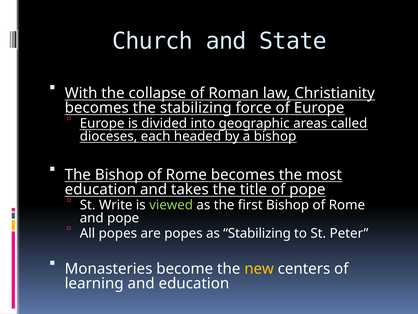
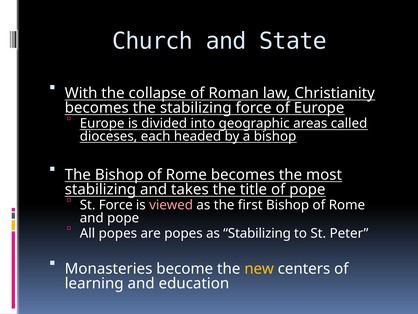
education: education -> stabilizing (100, 189)
St Write: Write -> Force (116, 205)
viewed colour: light green -> pink (171, 205)
